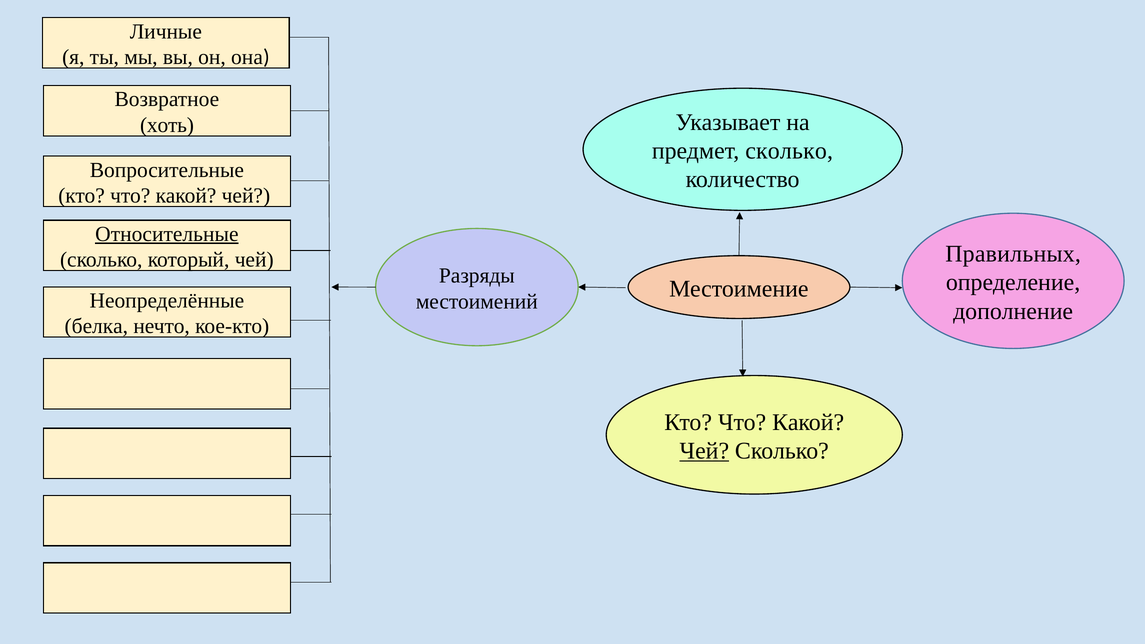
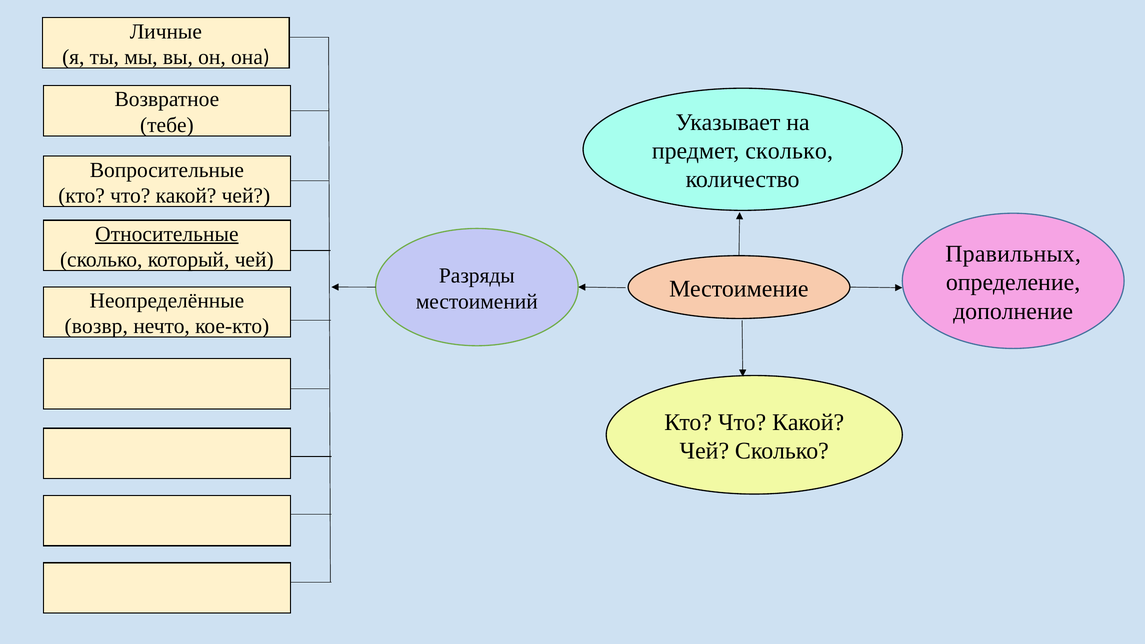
хоть: хоть -> тебе (167, 125)
белка: белка -> возвр (96, 326)
Чей underline: present -> none (704, 451)
